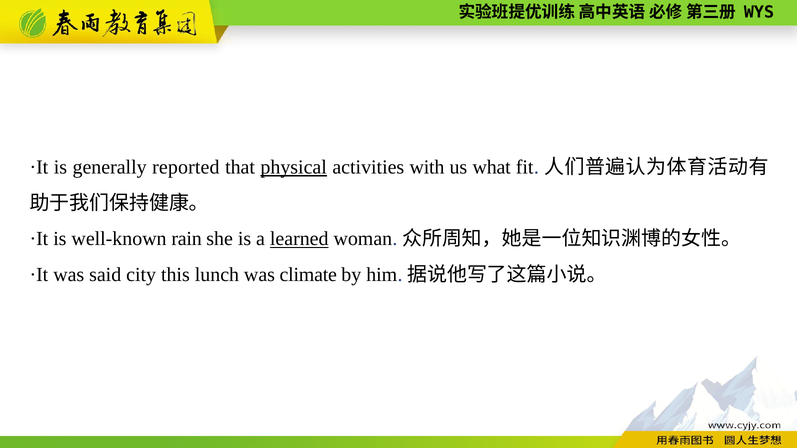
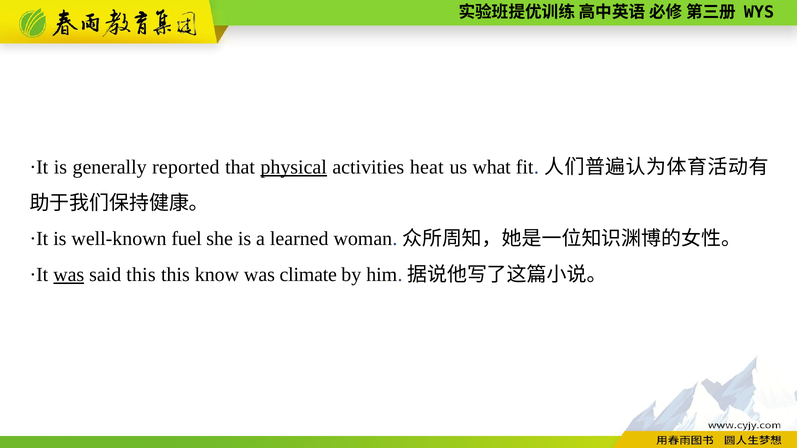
with: with -> heat (427, 167)
rain: rain -> fuel (187, 239)
learned underline: present -> none (299, 239)
was underline: none -> present (69, 275)
said city: city -> this (141, 275)
lunch: lunch -> know (217, 275)
